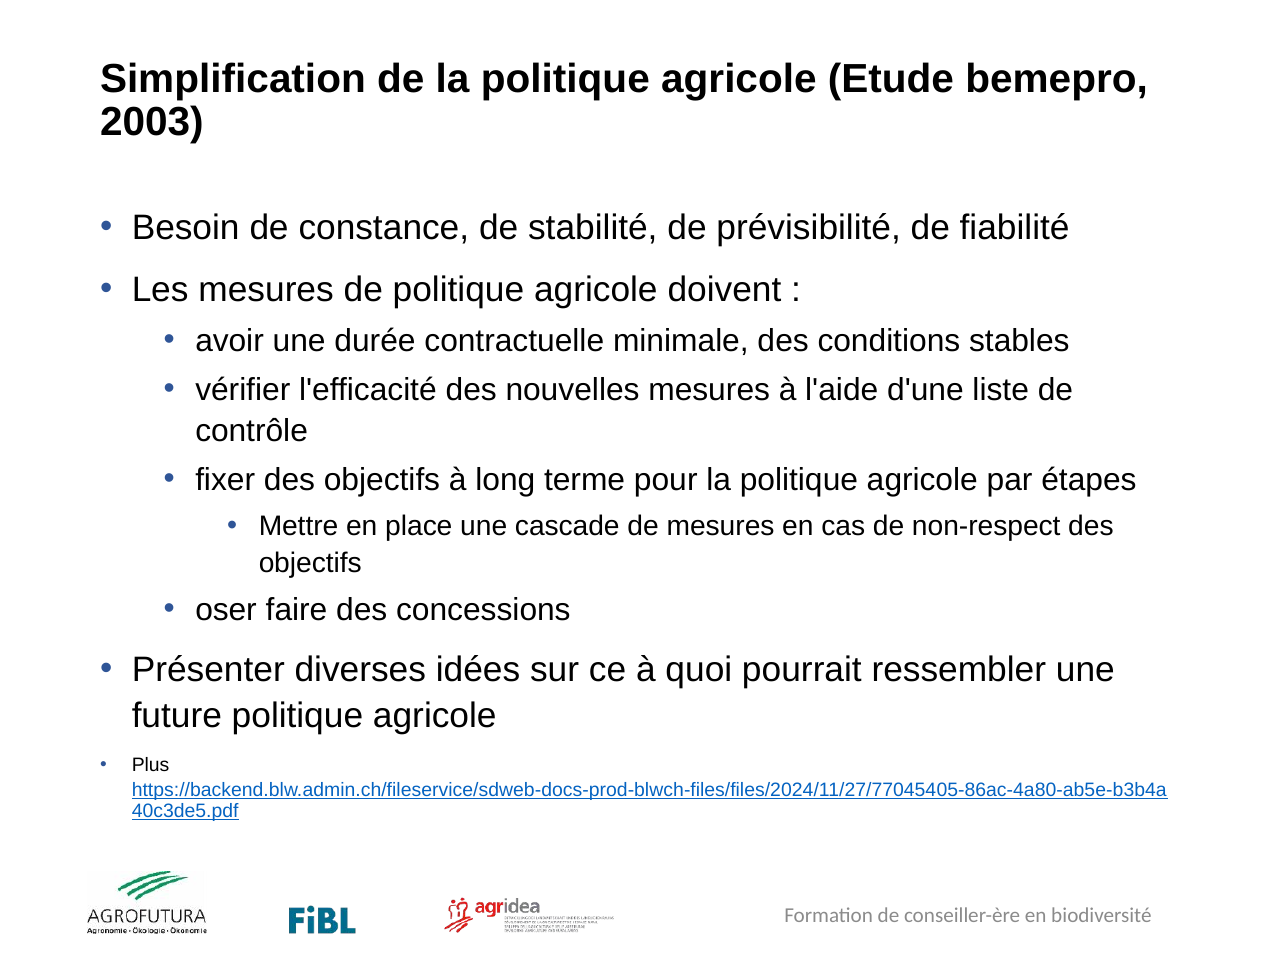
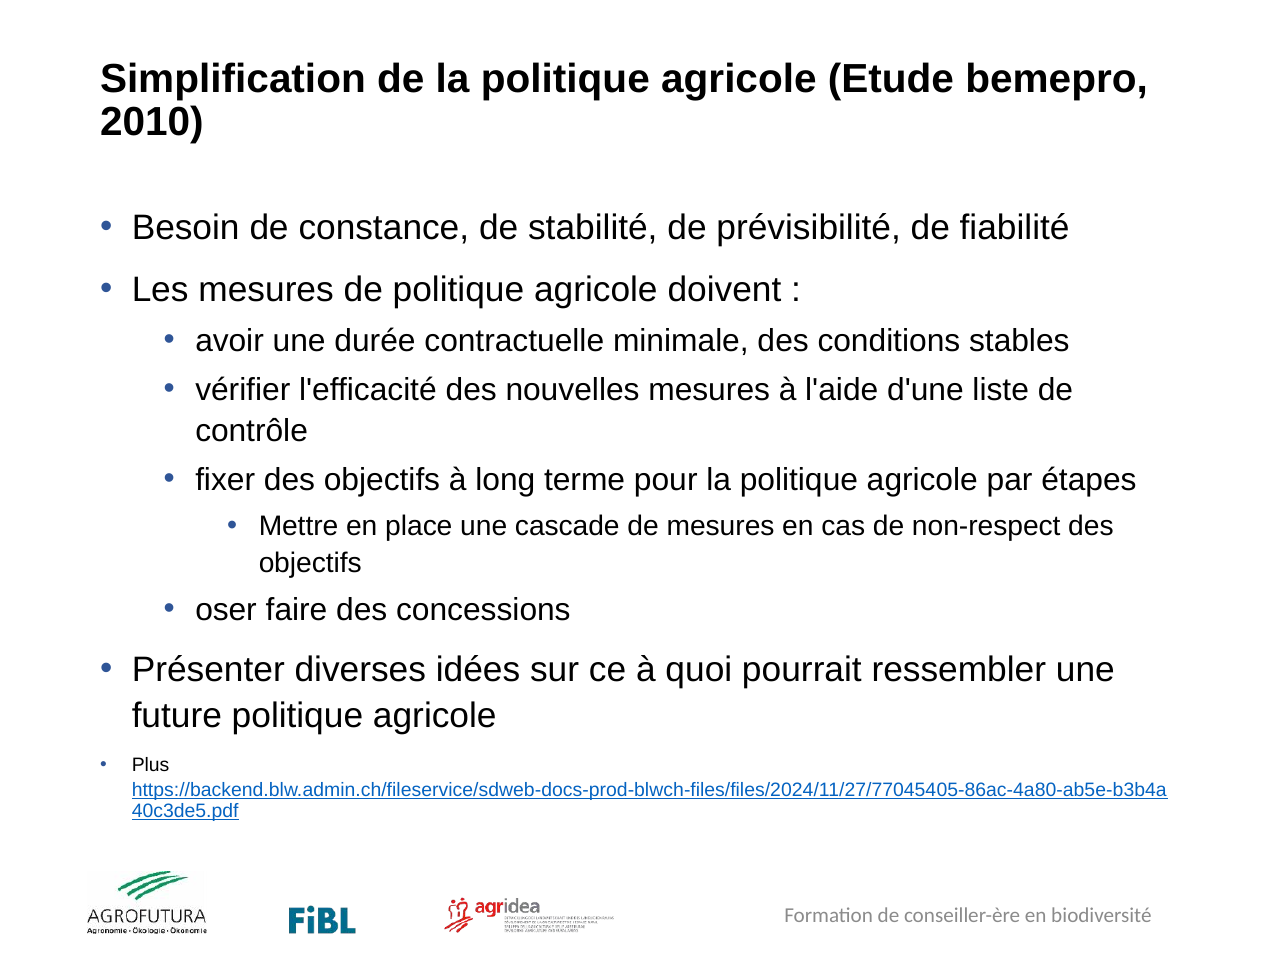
2003: 2003 -> 2010 (152, 122)
